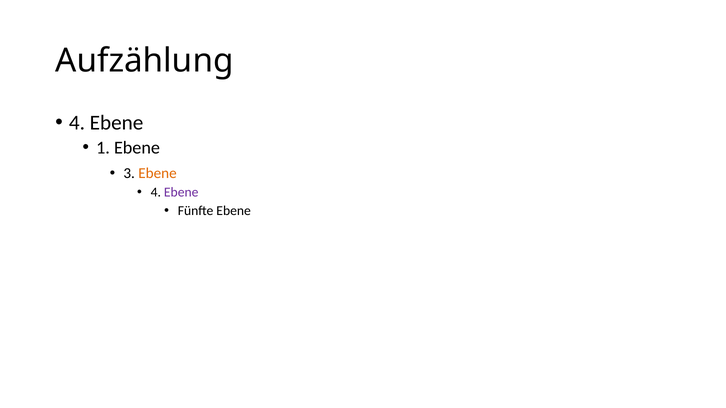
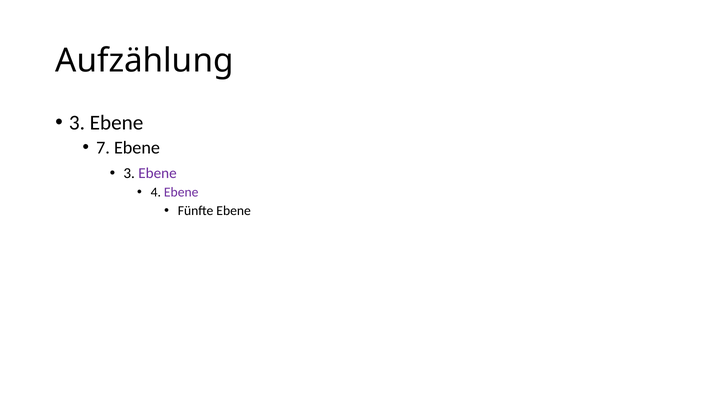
4: 4 -> 3 (77, 123)
1: 1 -> 7 (103, 148)
Ebene colour: orange -> purple (157, 173)
